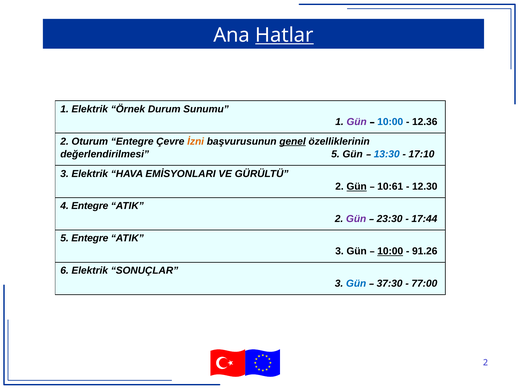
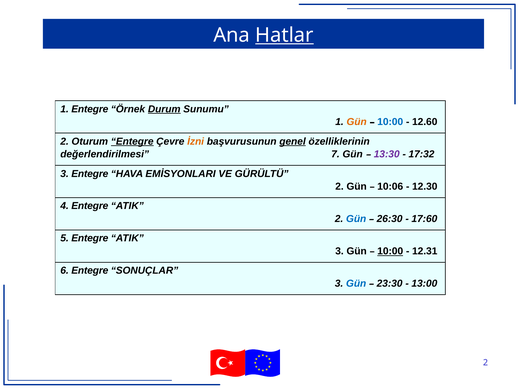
1 Elektrik: Elektrik -> Entegre (90, 109)
Durum underline: none -> present (164, 109)
Gün colour: purple -> orange (357, 122)
12.36: 12.36 -> 12.60 (425, 122)
Entegre underline: none -> present (132, 141)
değerlendirilmesi 5: 5 -> 7 (335, 154)
13:30 colour: blue -> purple (387, 154)
17:10: 17:10 -> 17:32 (421, 154)
3 Elektrik: Elektrik -> Entegre (90, 174)
Gün underline: present -> none (357, 187)
10:61: 10:61 -> 10:06 (390, 187)
Gün colour: purple -> blue (356, 219)
23:30: 23:30 -> 26:30 (390, 219)
17:44: 17:44 -> 17:60 (424, 219)
91.26: 91.26 -> 12.31 (425, 251)
6 Elektrik: Elektrik -> Entegre (90, 271)
37:30: 37:30 -> 23:30 (390, 284)
77:00: 77:00 -> 13:00 (424, 284)
